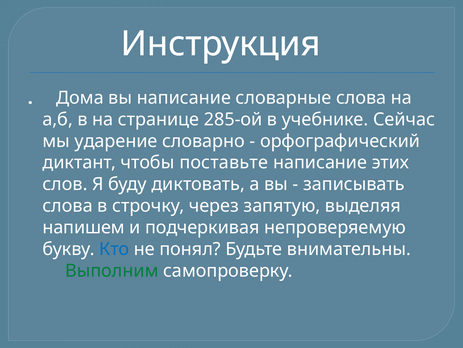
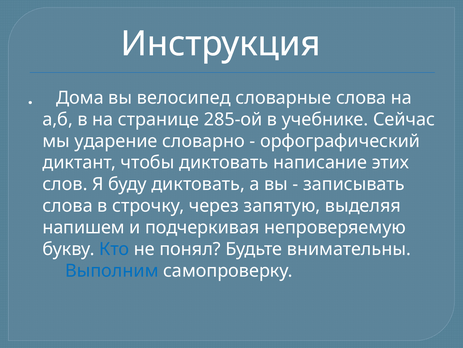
вы написание: написание -> велосипед (184, 98)
чтобы поставьте: поставьте -> диктовать (224, 162)
Выполним colour: green -> blue (112, 270)
